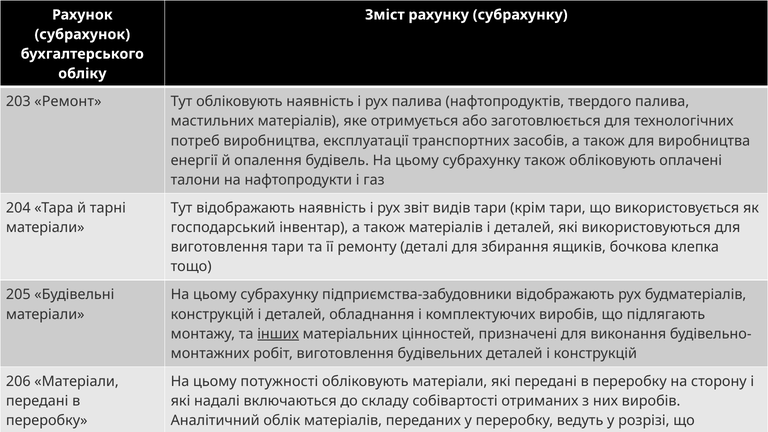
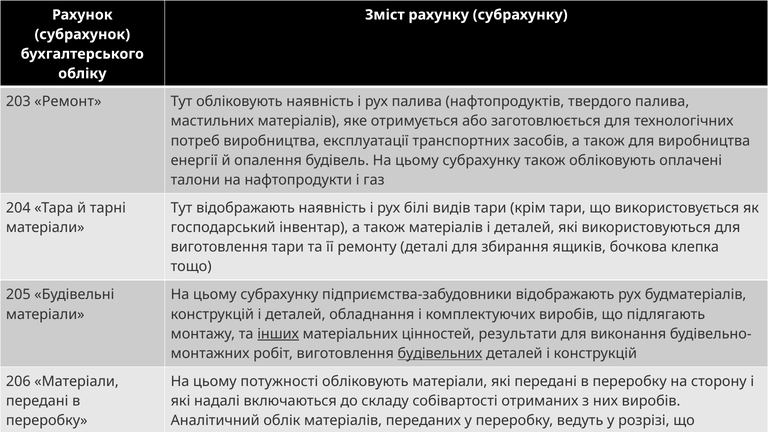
звіт: звіт -> білі (416, 208)
призначенi: призначенi -> результати (518, 334)
будівельних underline: none -> present (440, 354)
